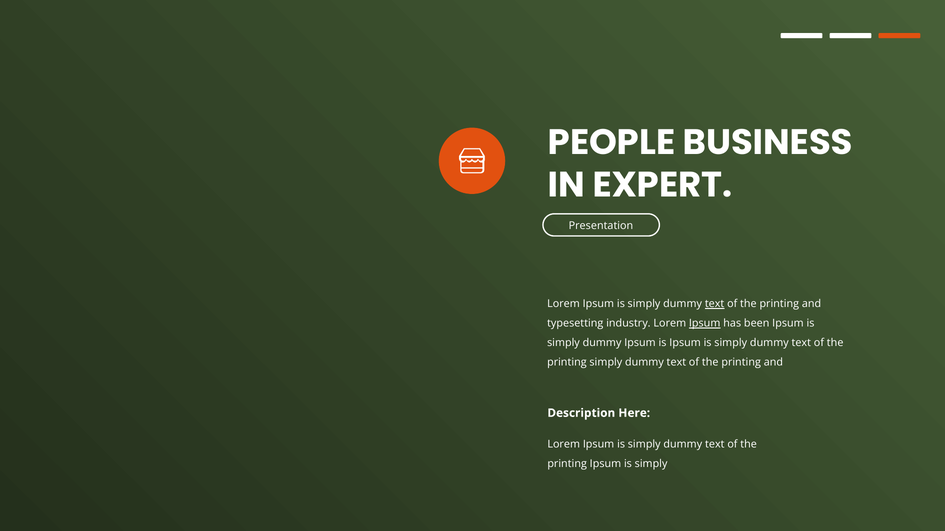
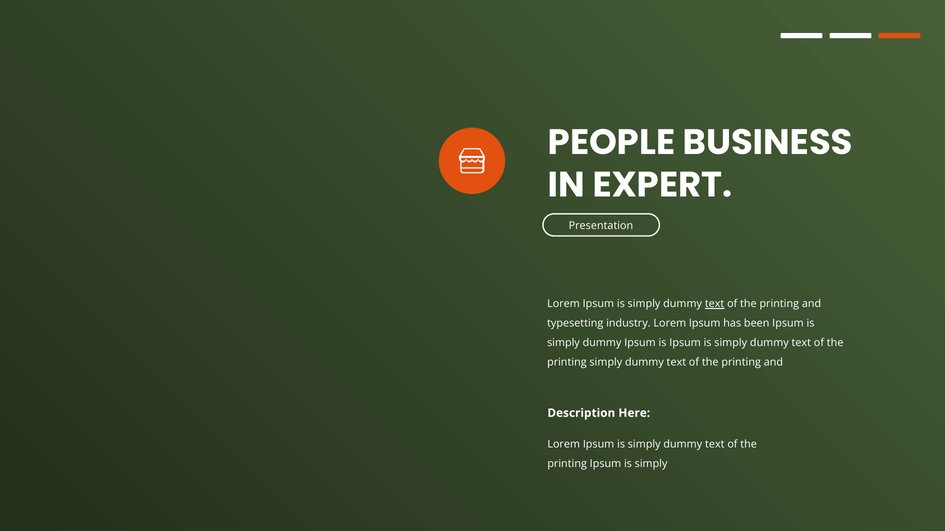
Ipsum underline: present -> none (705, 324)
